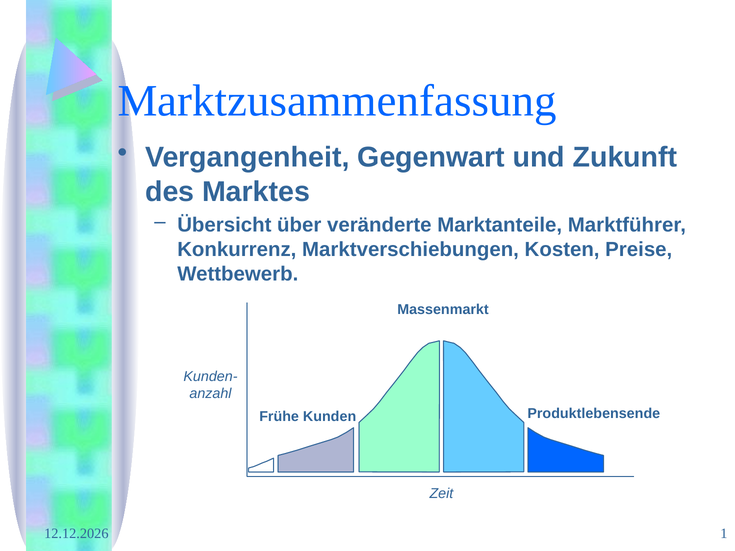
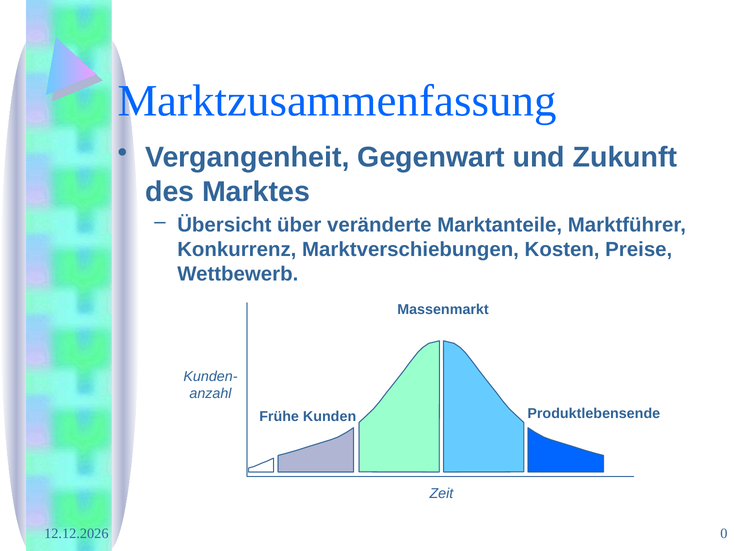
1: 1 -> 0 (724, 534)
